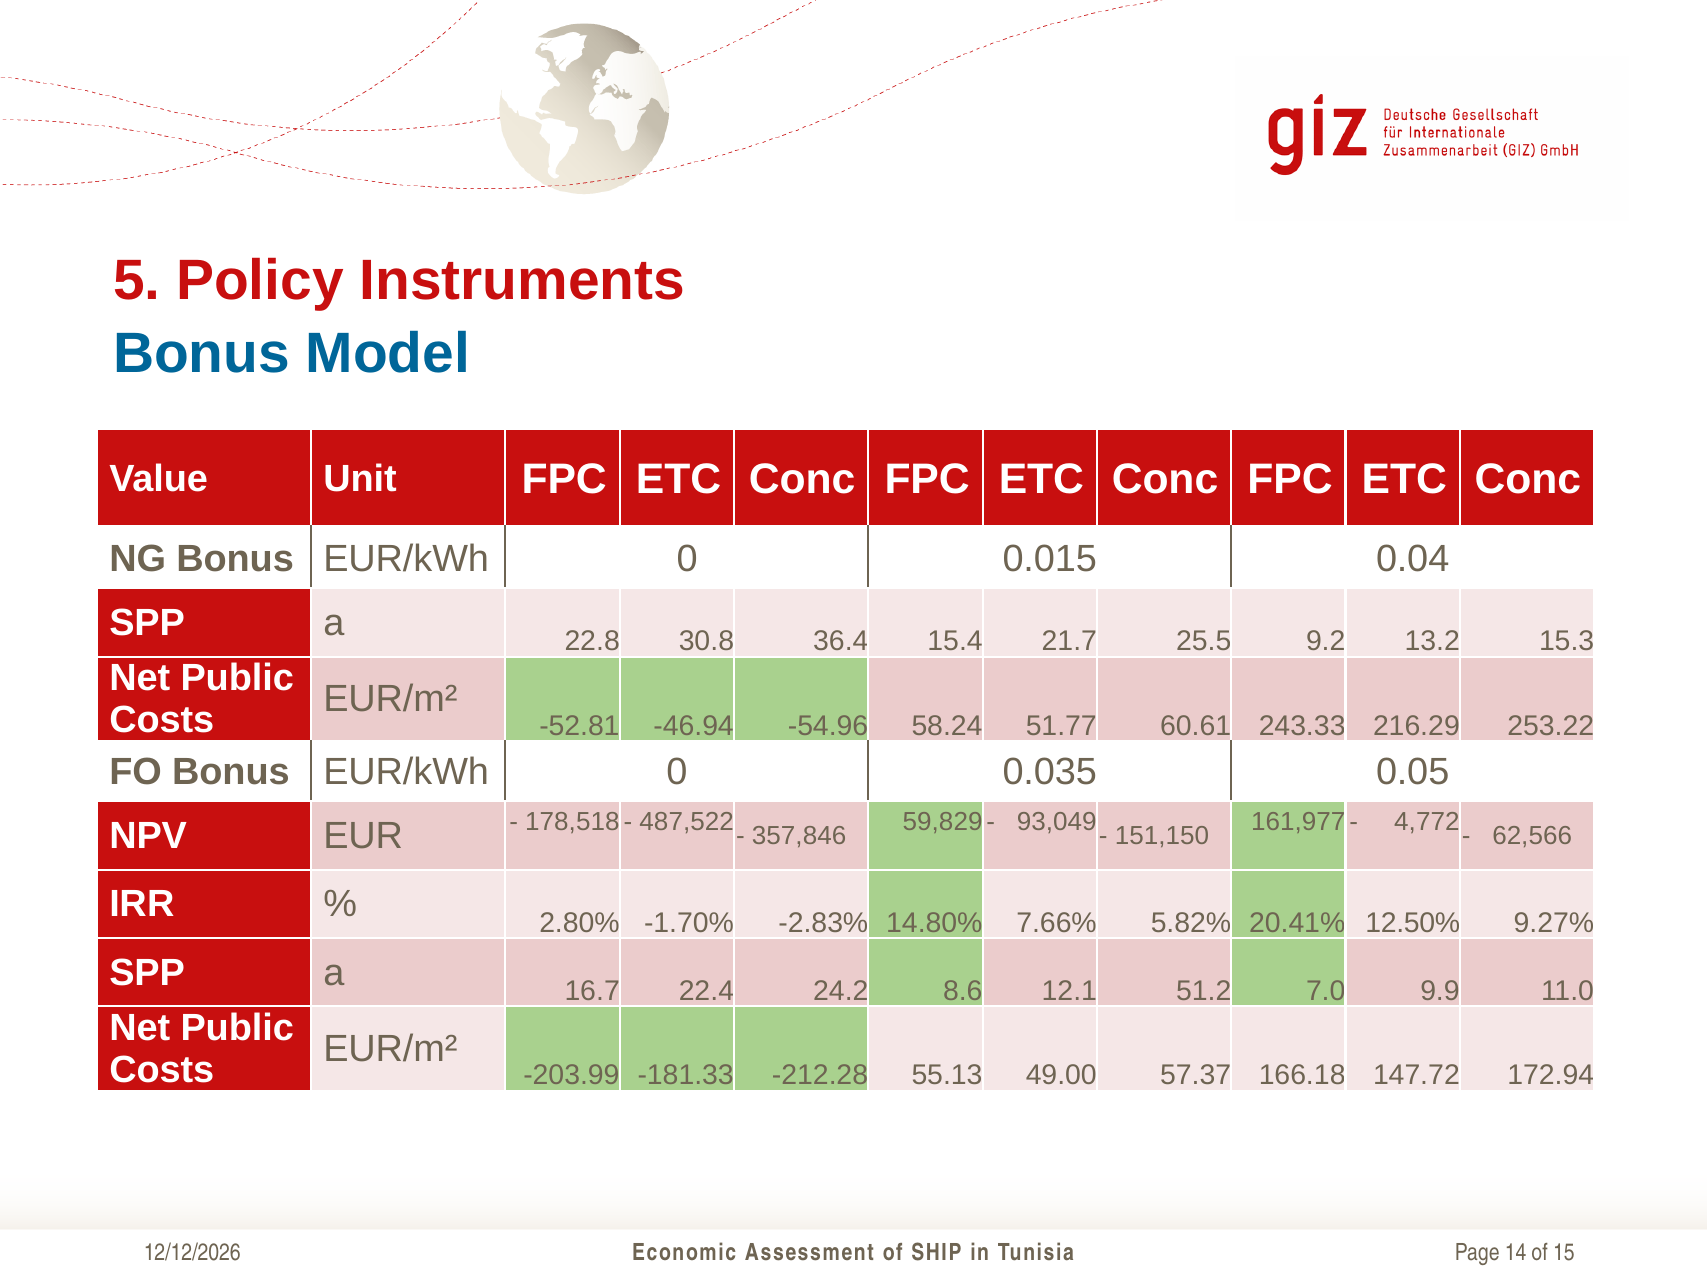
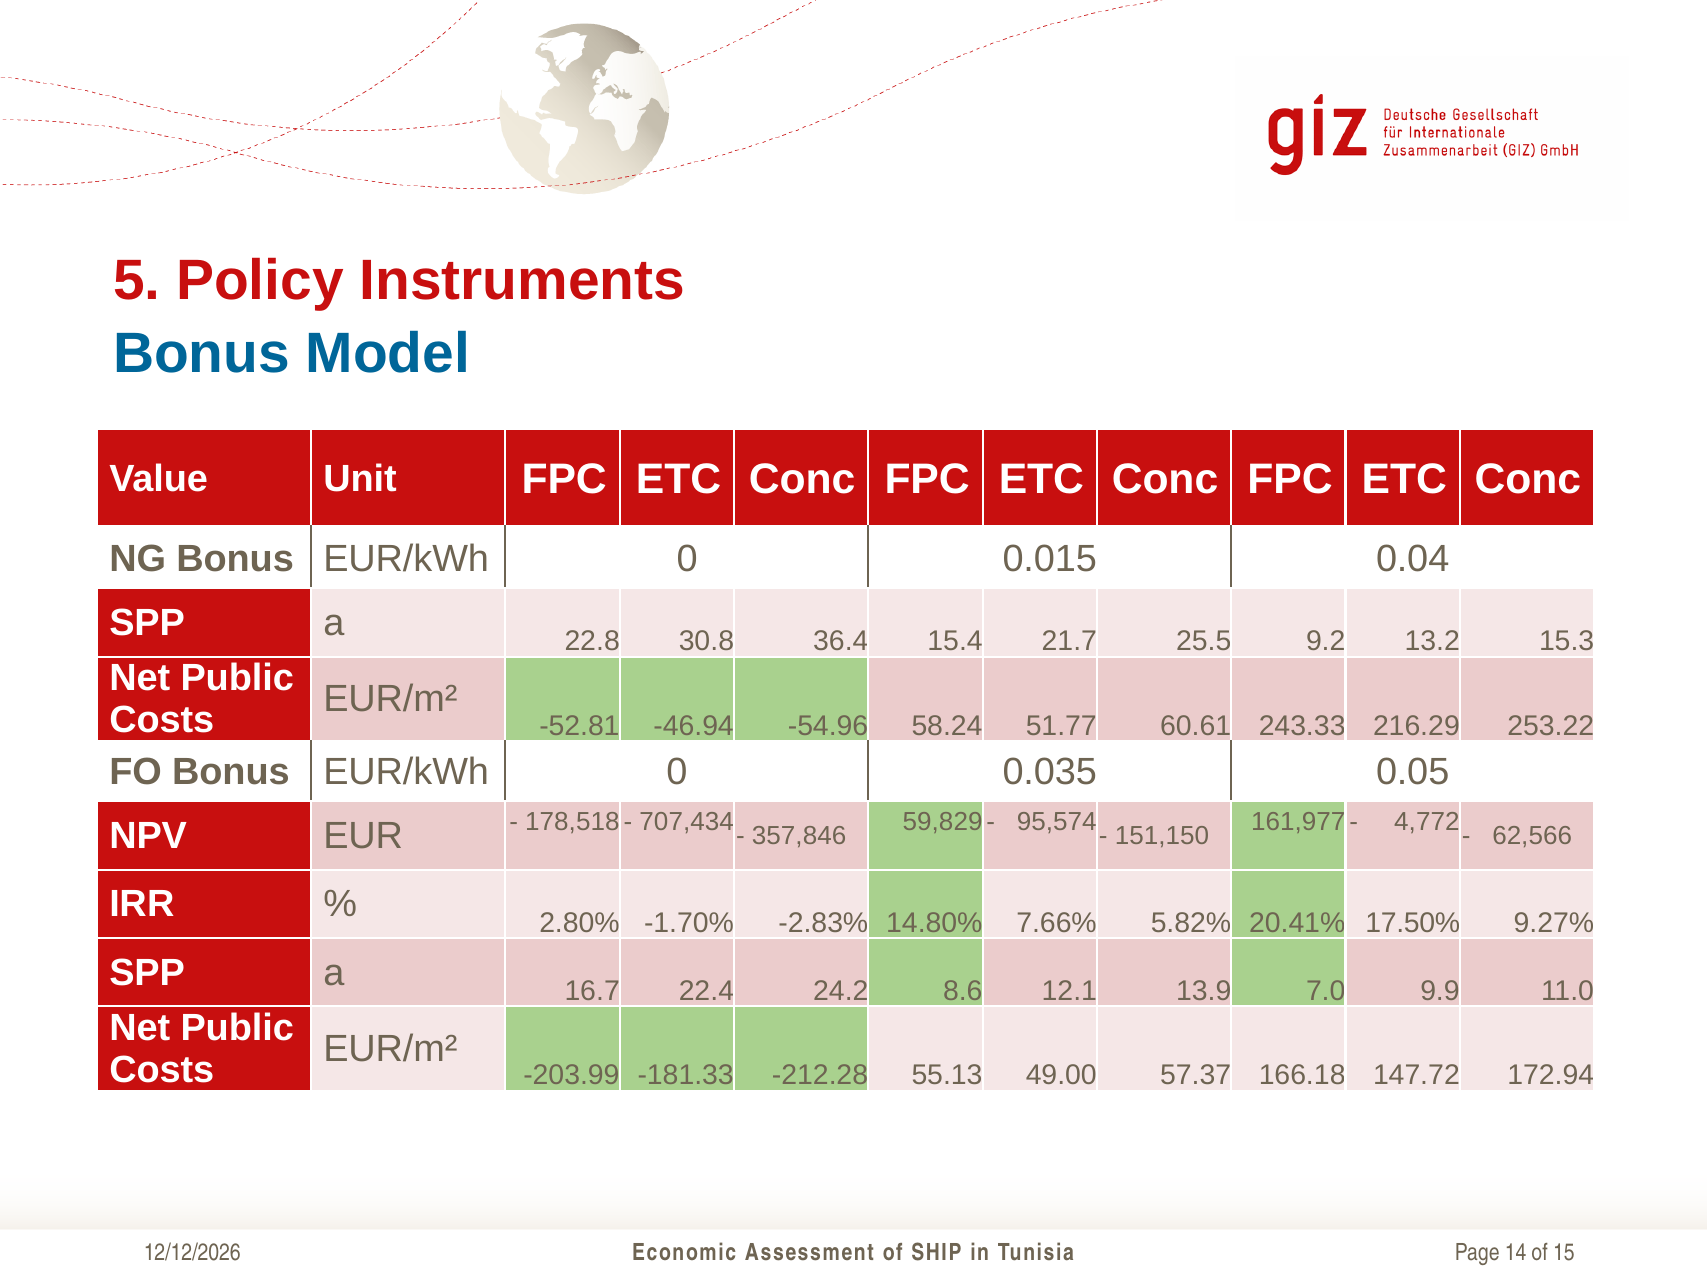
93,049: 93,049 -> 95,574 (1057, 822)
487,522: 487,522 -> 707,434 (687, 822)
12.50%: 12.50% -> 17.50% (1413, 923)
51.2: 51.2 -> 13.9 (1204, 991)
